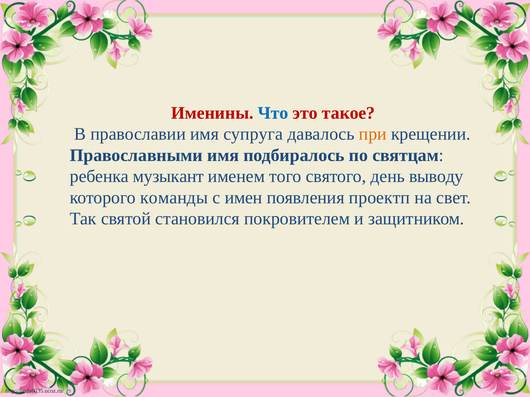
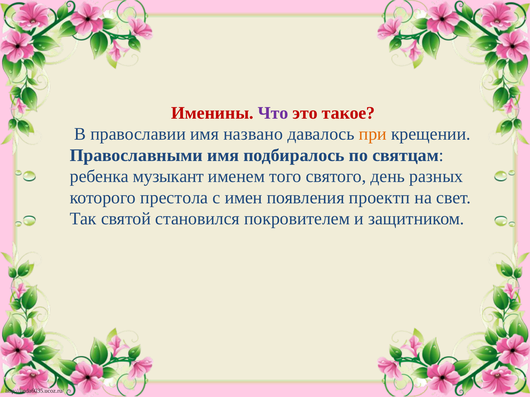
Что colour: blue -> purple (273, 113)
супруга: супруга -> названо (253, 134)
выводу: выводу -> разных (436, 177)
команды: команды -> престола (174, 198)
